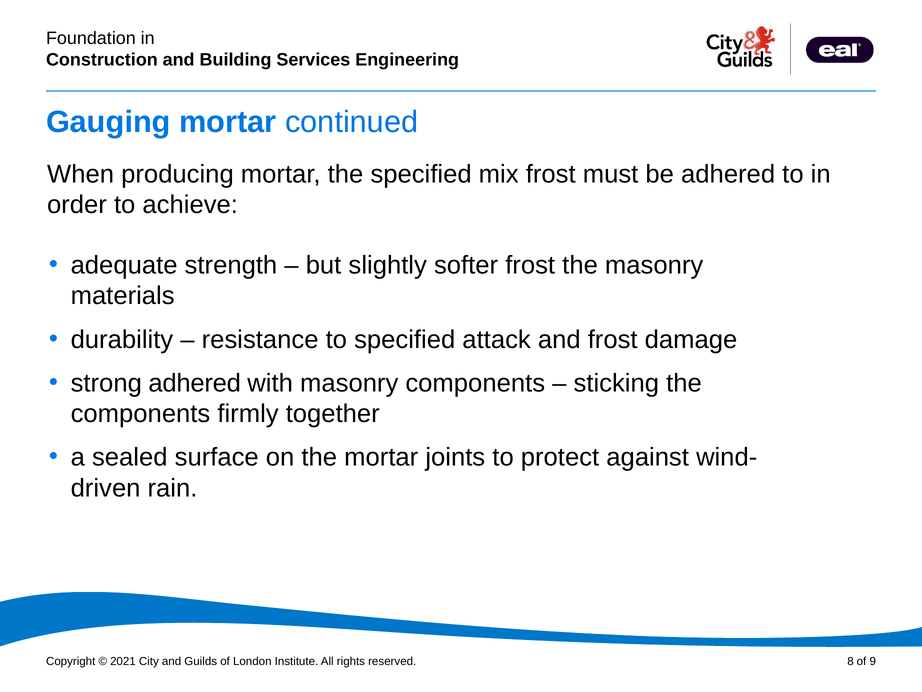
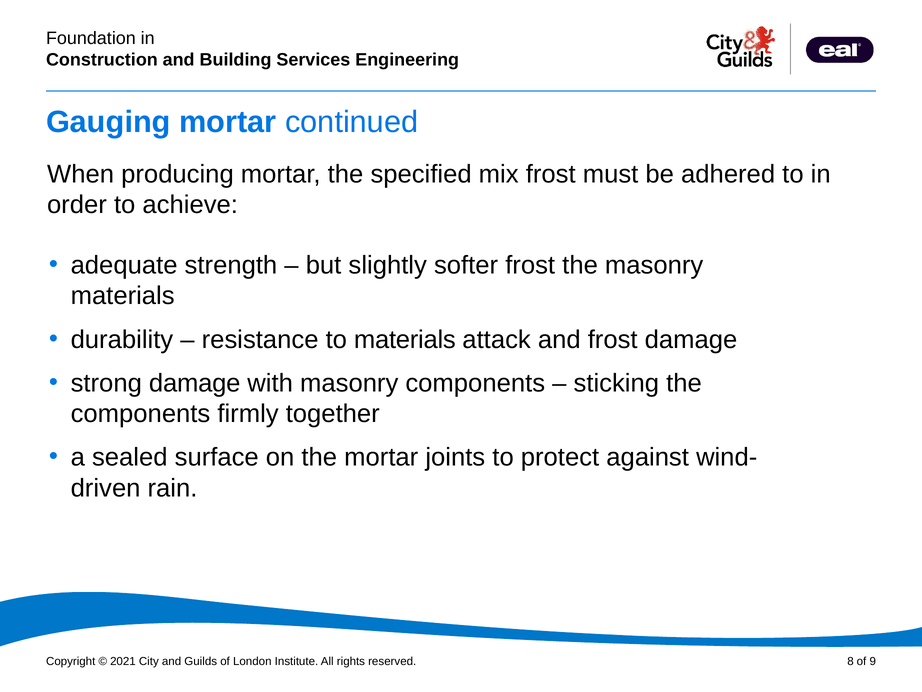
to specified: specified -> materials (405, 339)
strong adhered: adhered -> damage (195, 383)
